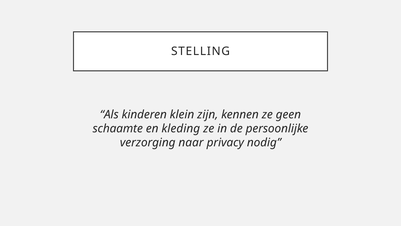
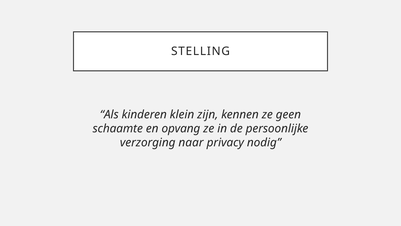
kleding: kleding -> opvang (181, 128)
